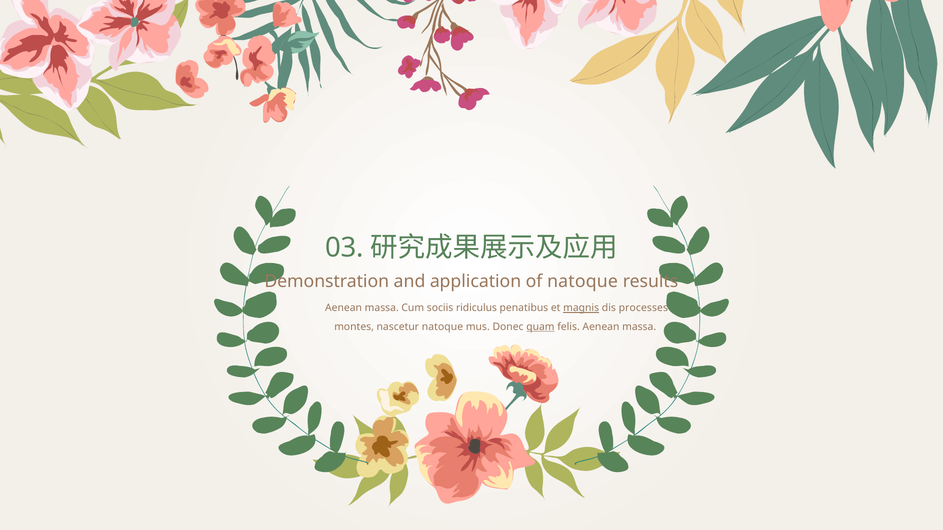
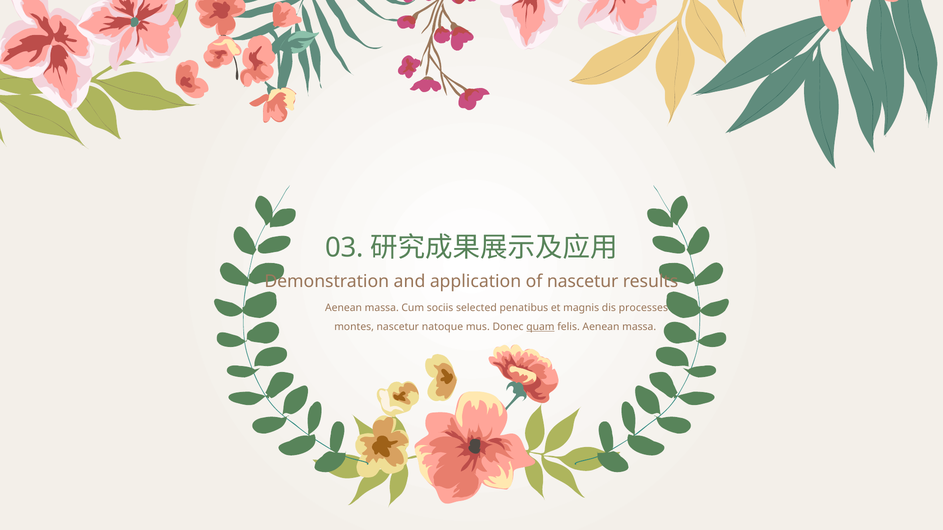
of natoque: natoque -> nascetur (583, 282)
ridiculus: ridiculus -> selected (476, 308)
magnis underline: present -> none (581, 308)
